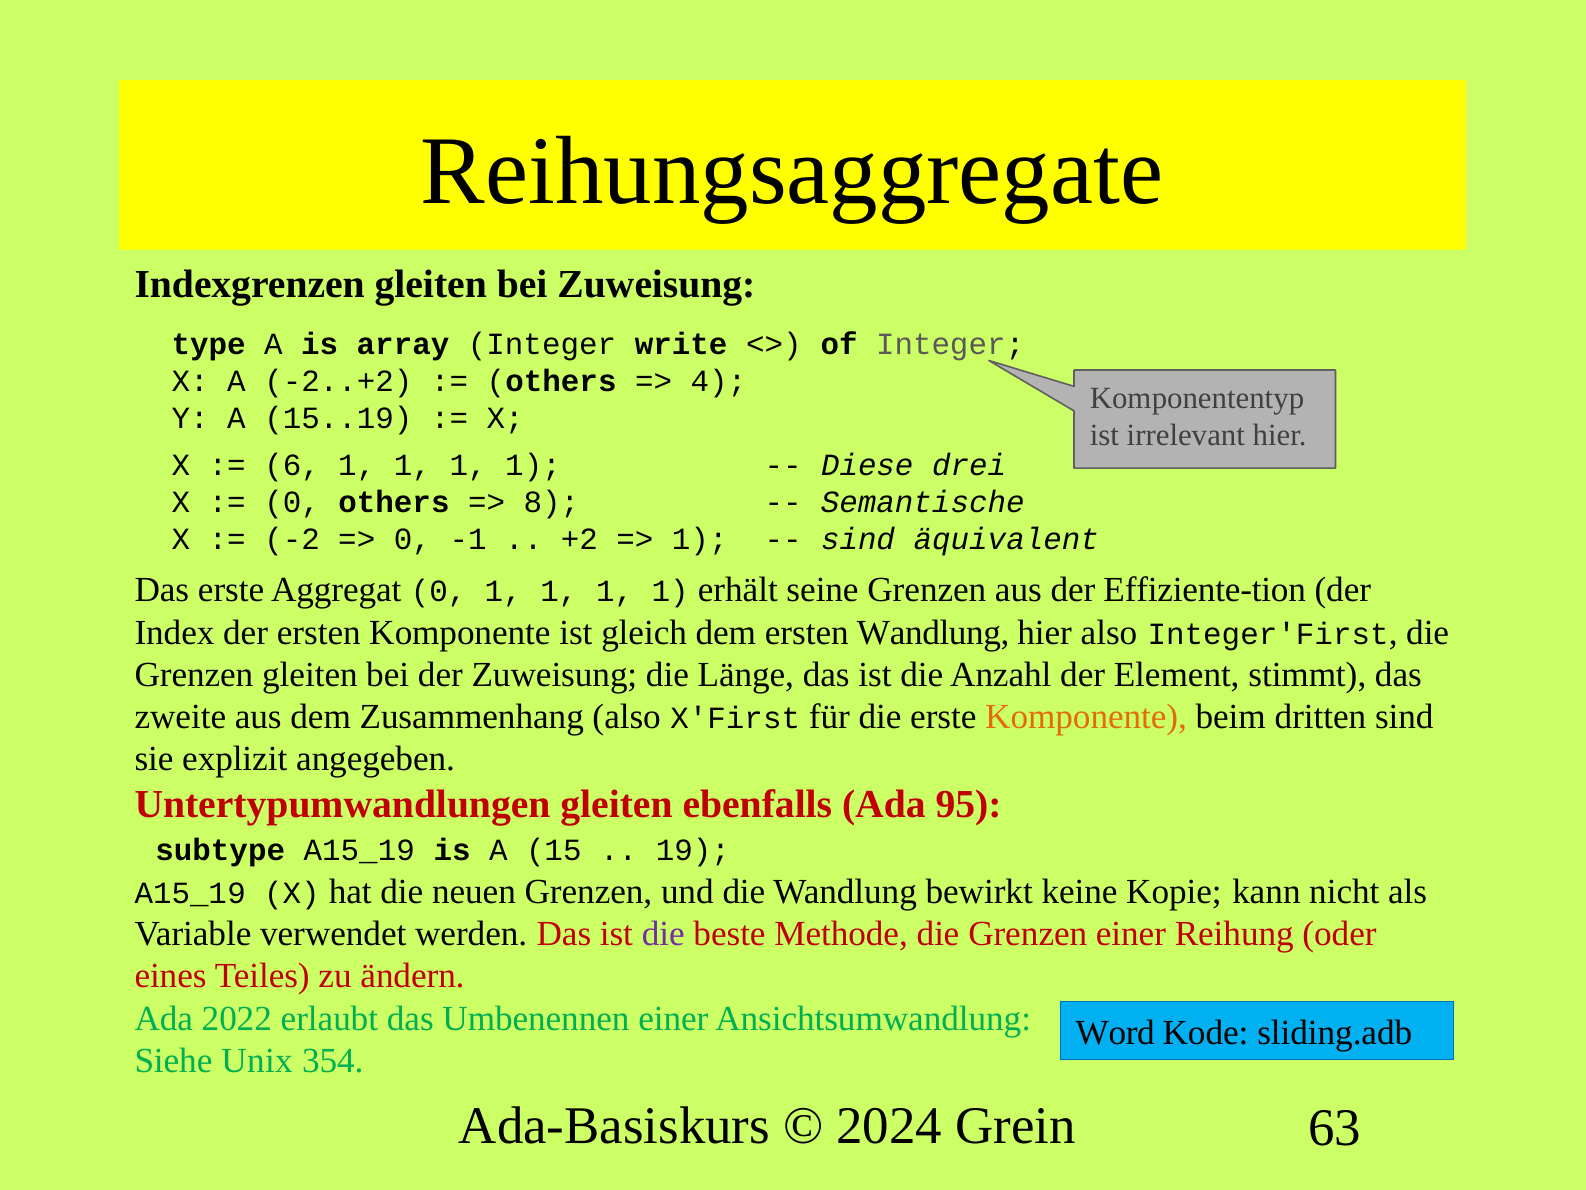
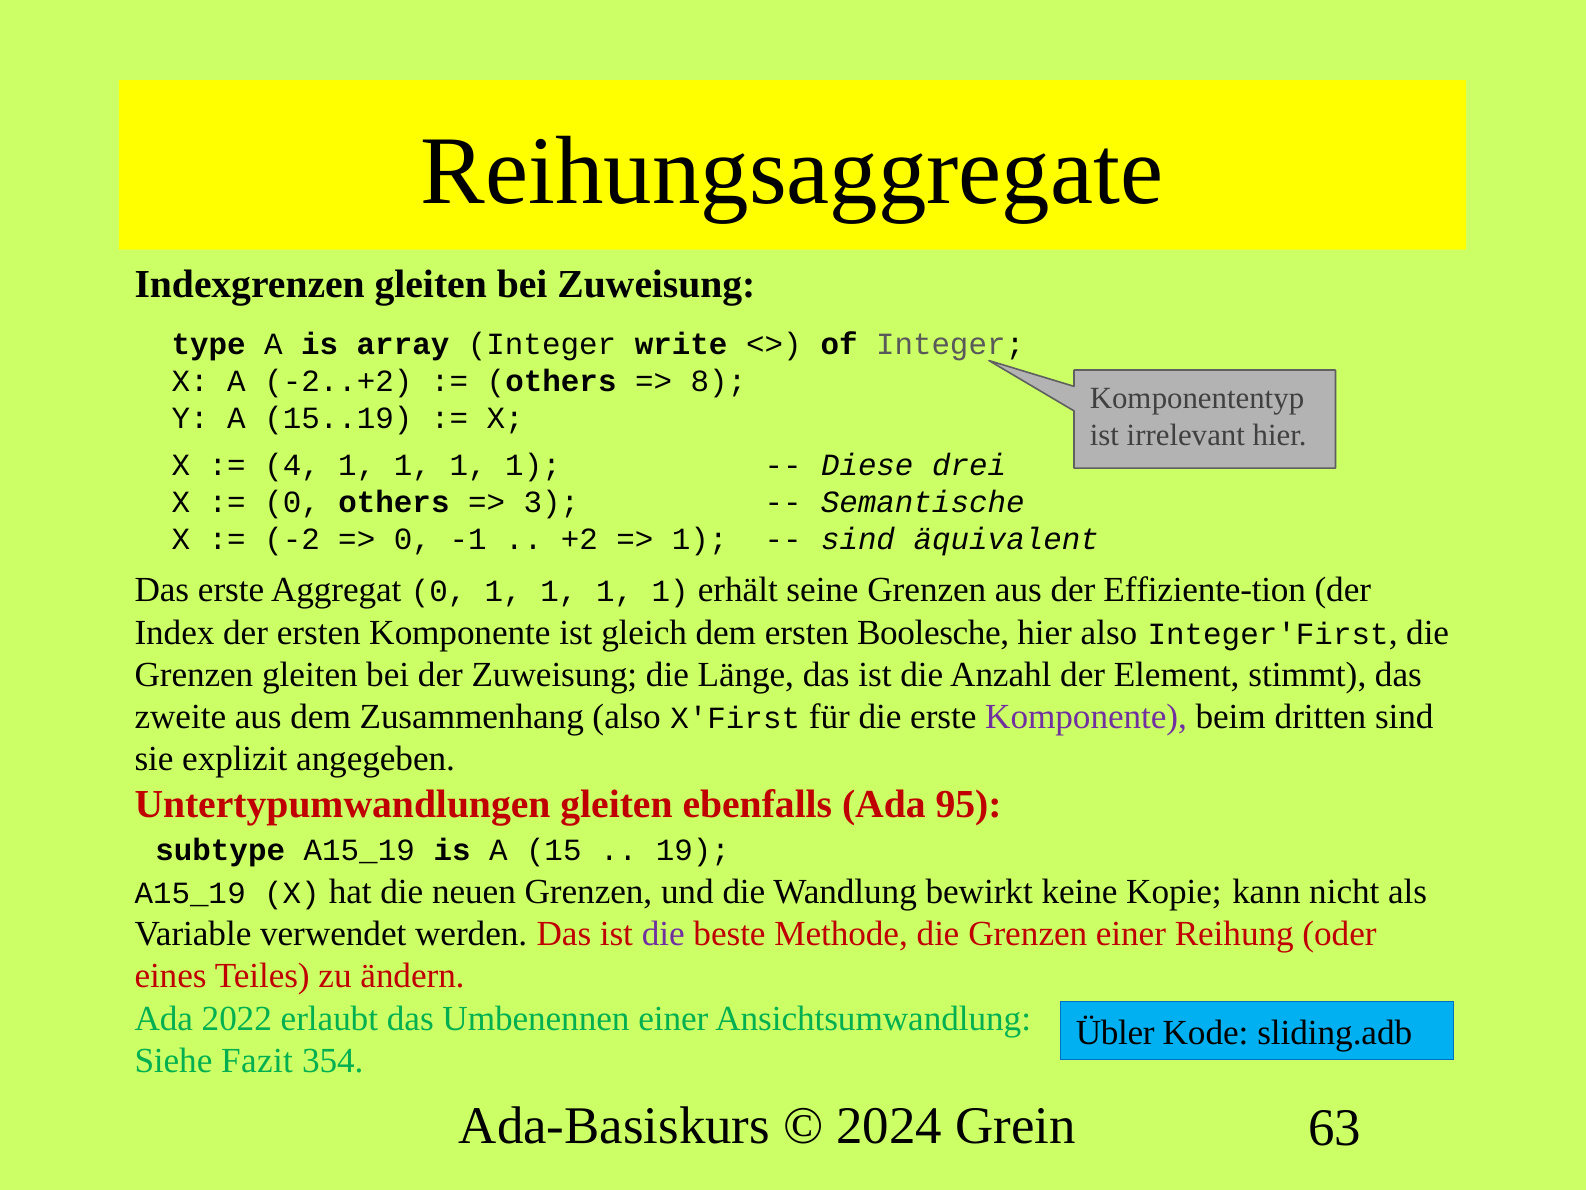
4: 4 -> 8 (718, 381)
6: 6 -> 4 (292, 465)
8: 8 -> 3 (551, 502)
ersten Wandlung: Wandlung -> Boolesche (933, 632)
Komponente colour: orange -> purple (1086, 717)
Word: Word -> Übler (1115, 1032)
Unix: Unix -> Fazit (257, 1060)
